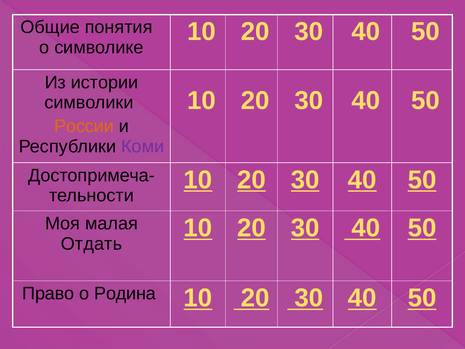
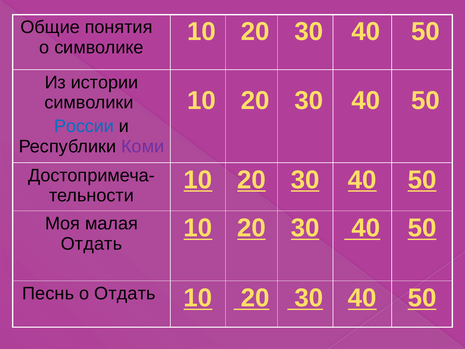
России colour: orange -> blue (84, 126)
Право: Право -> Песнь (48, 293)
о Родина: Родина -> Отдать (125, 293)
